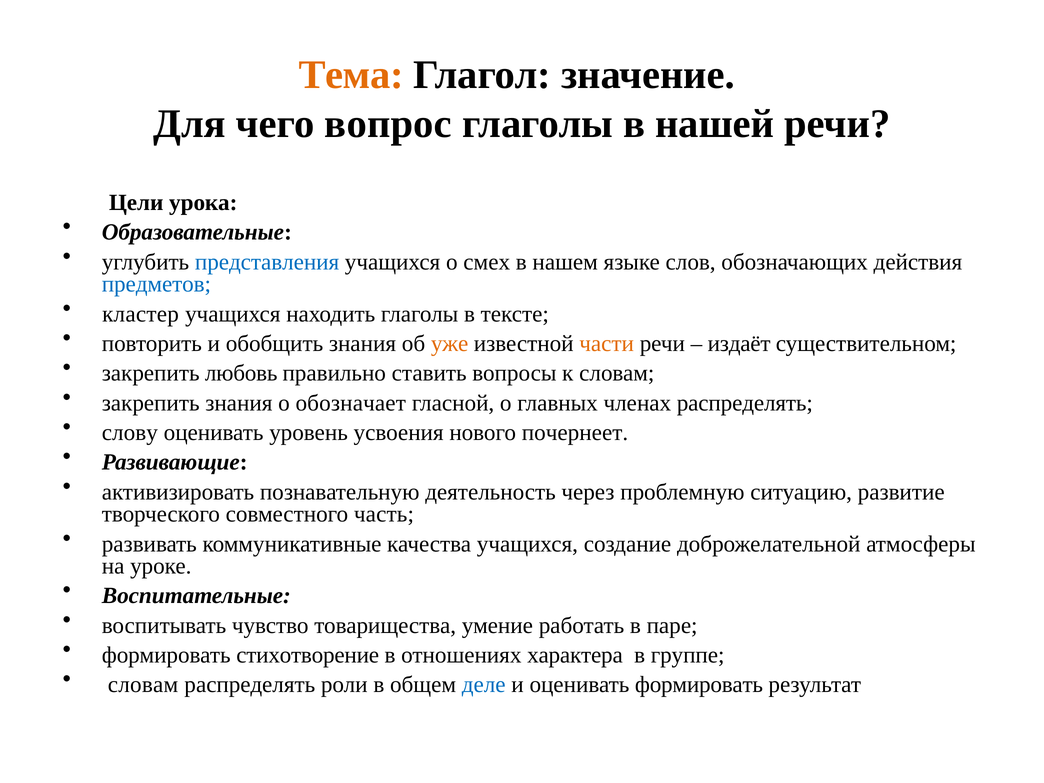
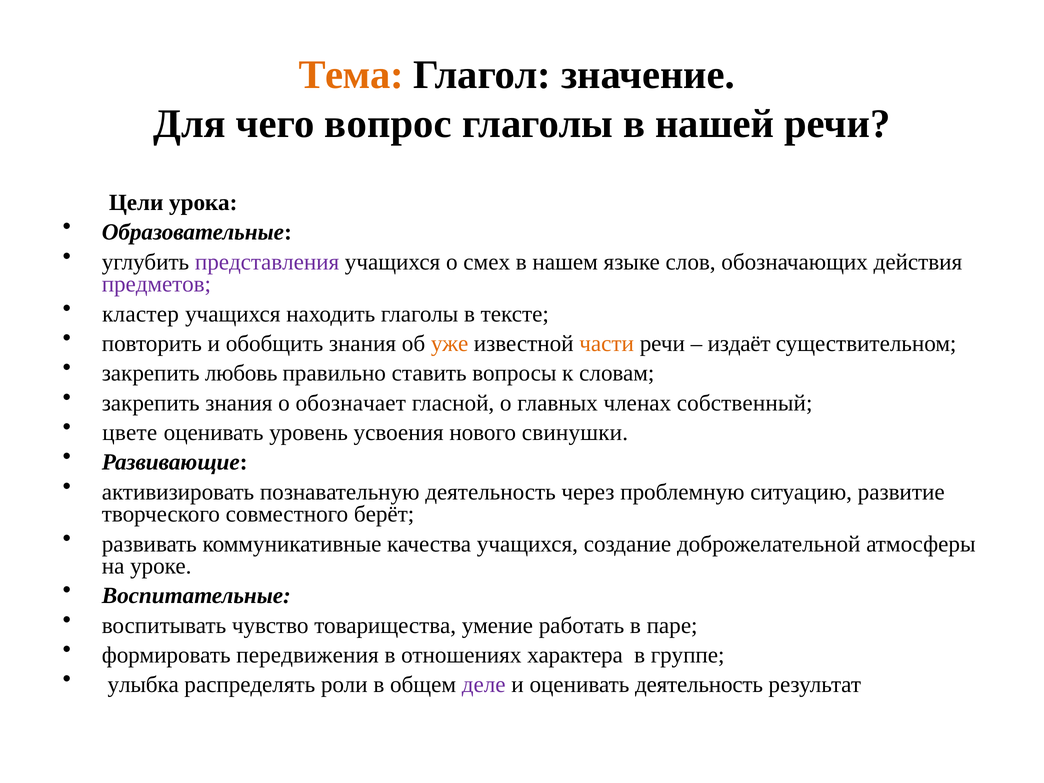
представления colour: blue -> purple (267, 262)
предметов colour: blue -> purple (156, 284)
членах распределять: распределять -> собственный (745, 403)
слову: слову -> цвете (130, 433)
почернеет: почернеет -> свинушки (575, 433)
часть: часть -> берёт (384, 514)
стихотворение: стихотворение -> передвижения (308, 655)
словам: словам -> улыбка (143, 685)
деле colour: blue -> purple (484, 685)
оценивать формировать: формировать -> деятельность (699, 685)
